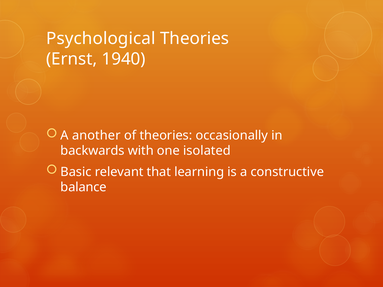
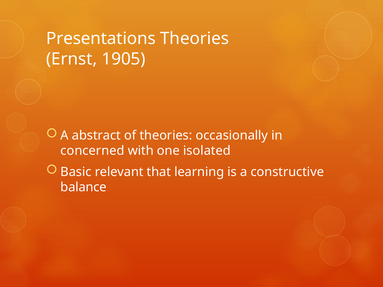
Psychological: Psychological -> Presentations (101, 39)
1940: 1940 -> 1905 (124, 59)
another: another -> abstract (96, 136)
backwards: backwards -> concerned (92, 151)
